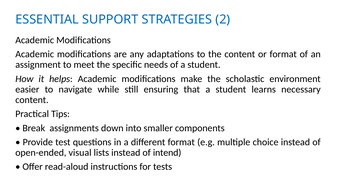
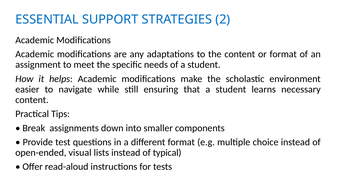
intend: intend -> typical (167, 153)
